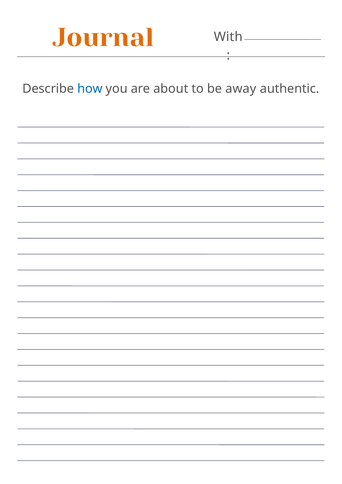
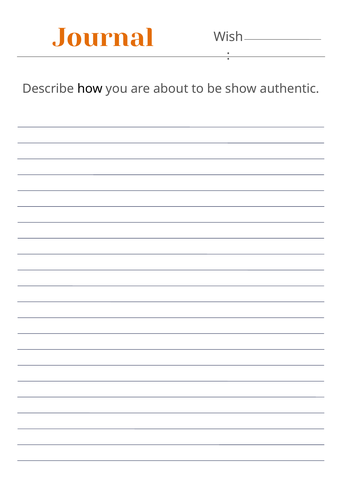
With: With -> Wish (228, 37)
how colour: blue -> black (90, 89)
away: away -> show (241, 89)
